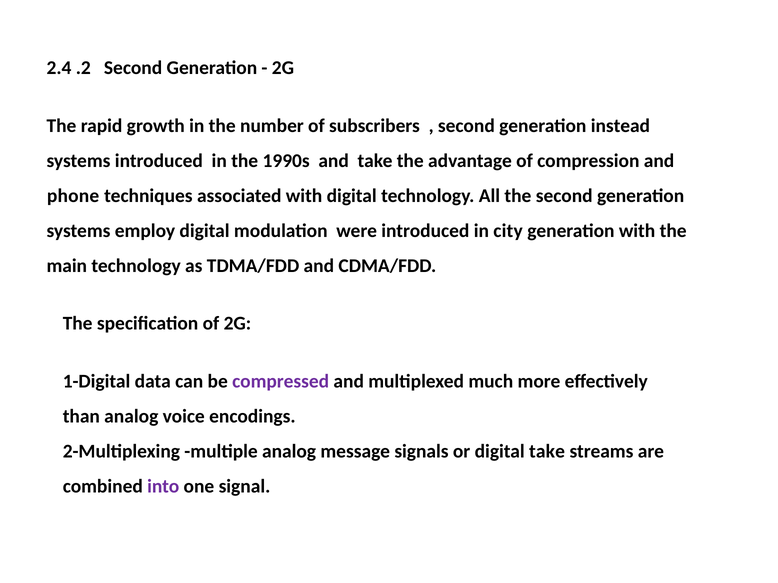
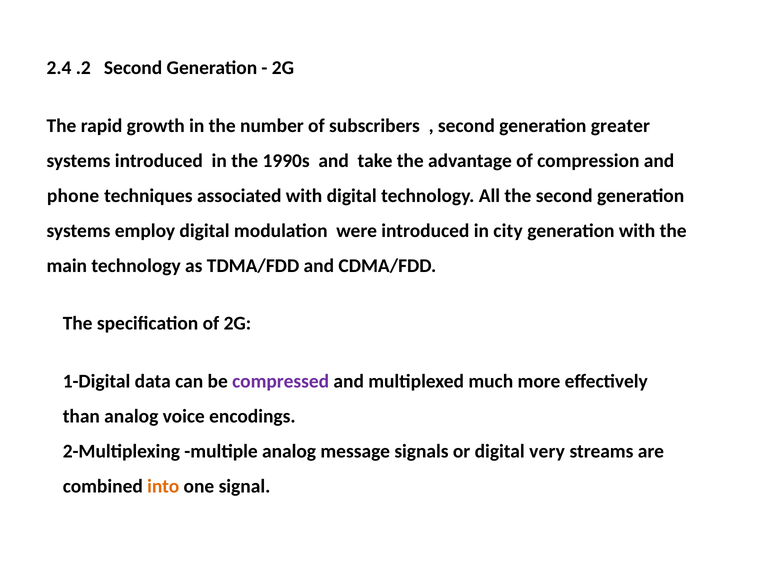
instead: instead -> greater (620, 126)
digital take: take -> very (547, 452)
into colour: purple -> orange (163, 487)
